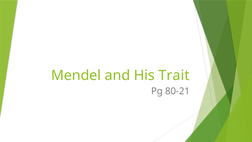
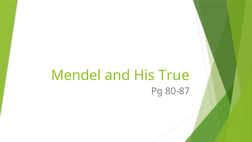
Trait: Trait -> True (174, 75)
80-21: 80-21 -> 80-87 (177, 91)
